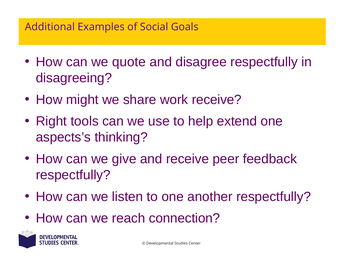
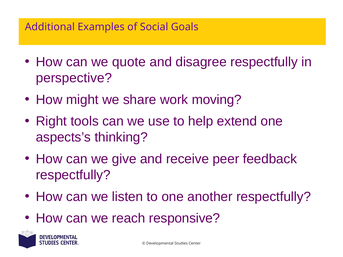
disagreeing: disagreeing -> perspective (74, 78)
work receive: receive -> moving (217, 100)
connection: connection -> responsive (185, 219)
